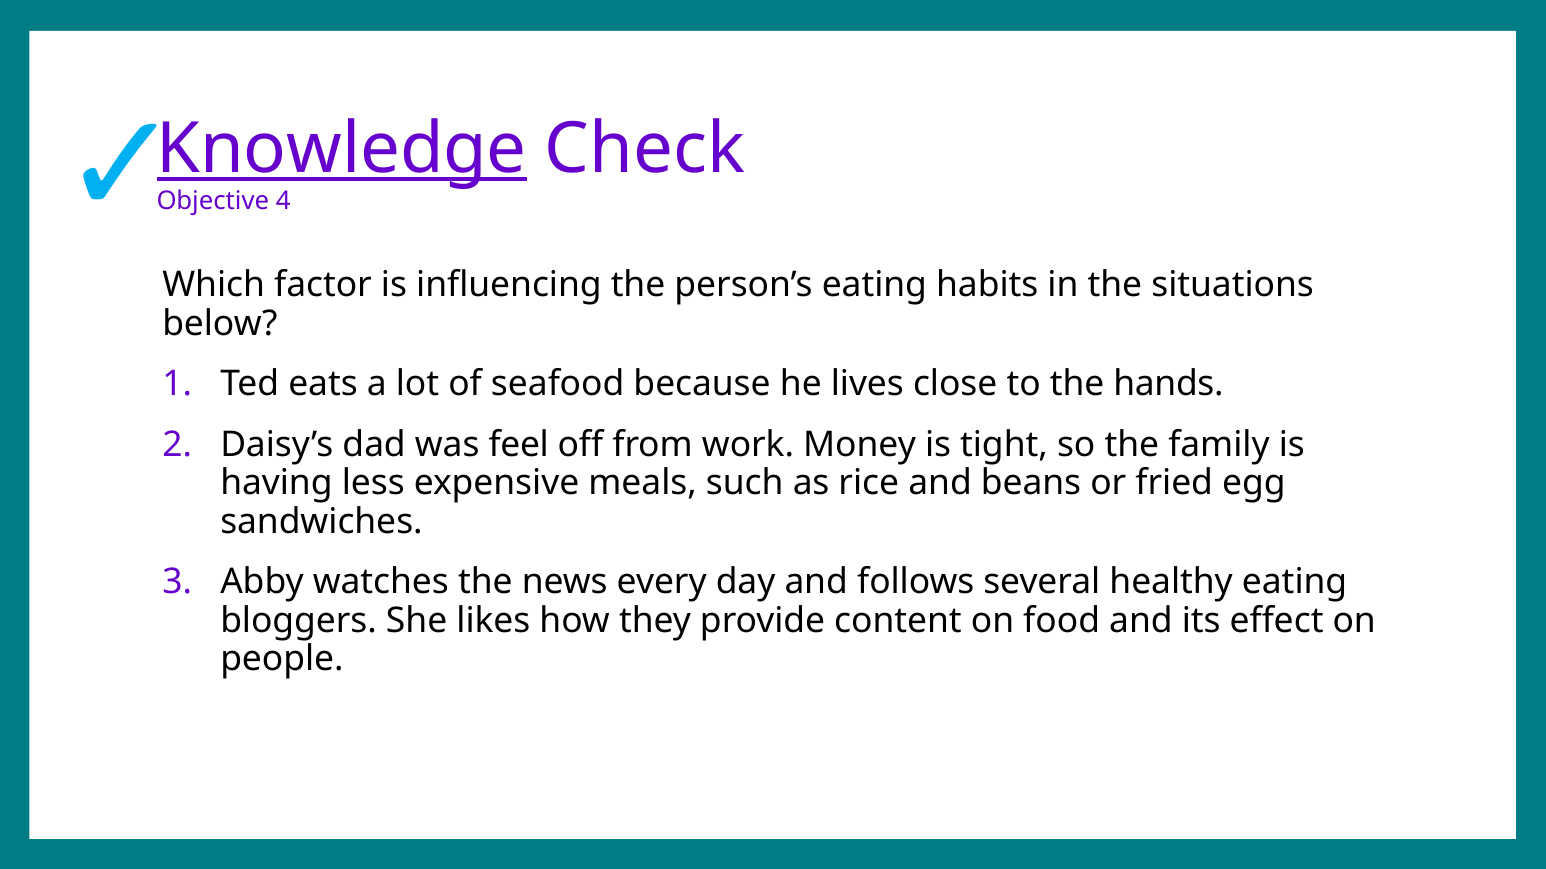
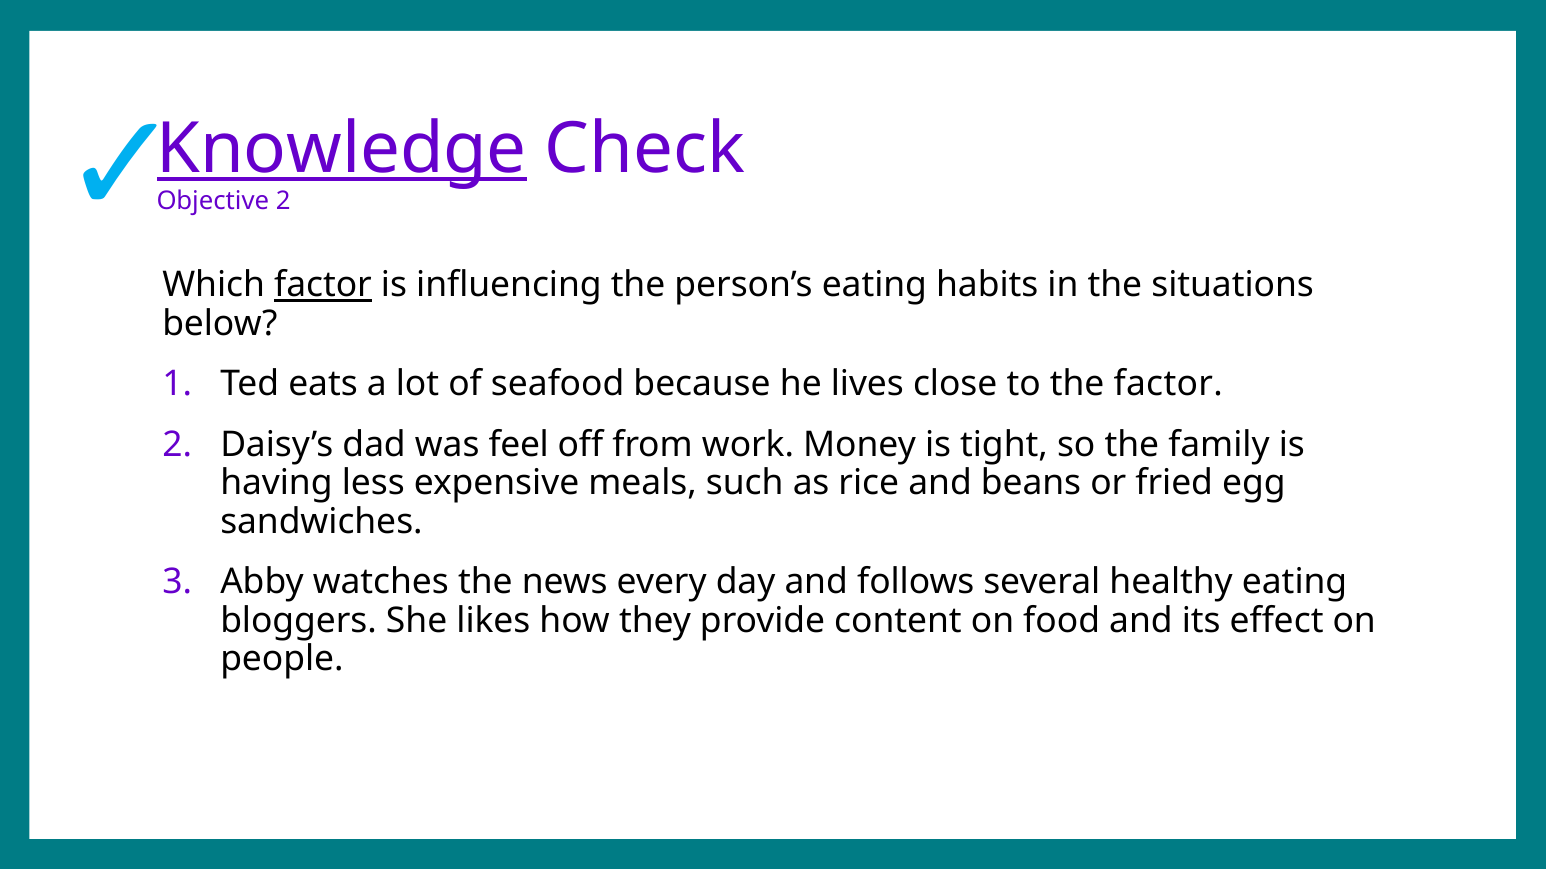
Objective 4: 4 -> 2 (283, 201)
factor underline: none -> present (323, 285)
the hands: hands -> factor (1168, 384)
